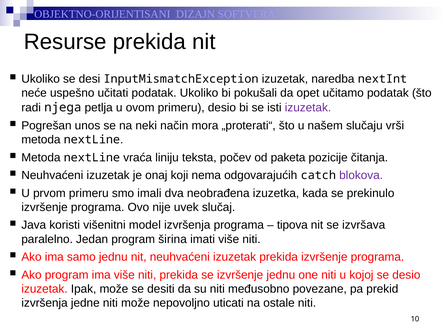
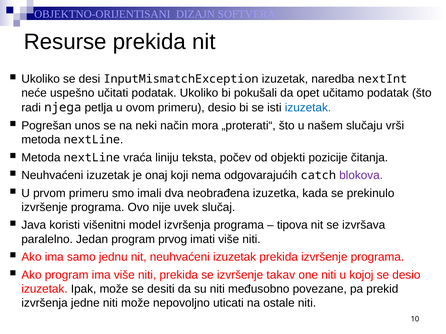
izuzetak colour: purple -> blue (308, 108)
paketa: paketa -> objekti (288, 158)
širina: širina -> prvog (173, 240)
izvršenje jednu: jednu -> takav (281, 275)
